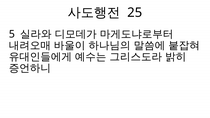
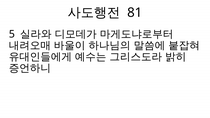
25: 25 -> 81 (135, 13)
